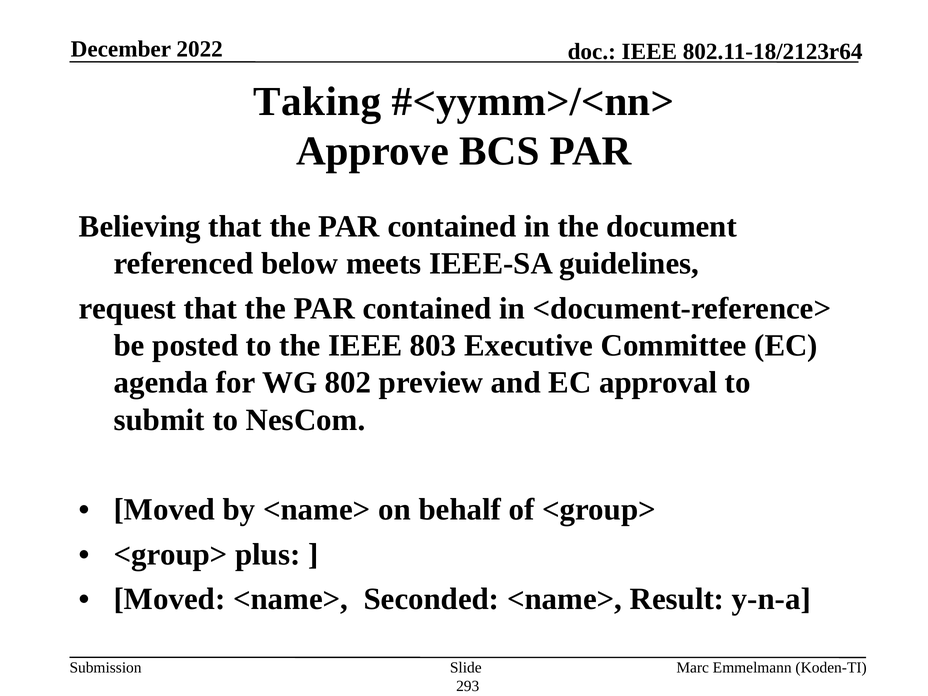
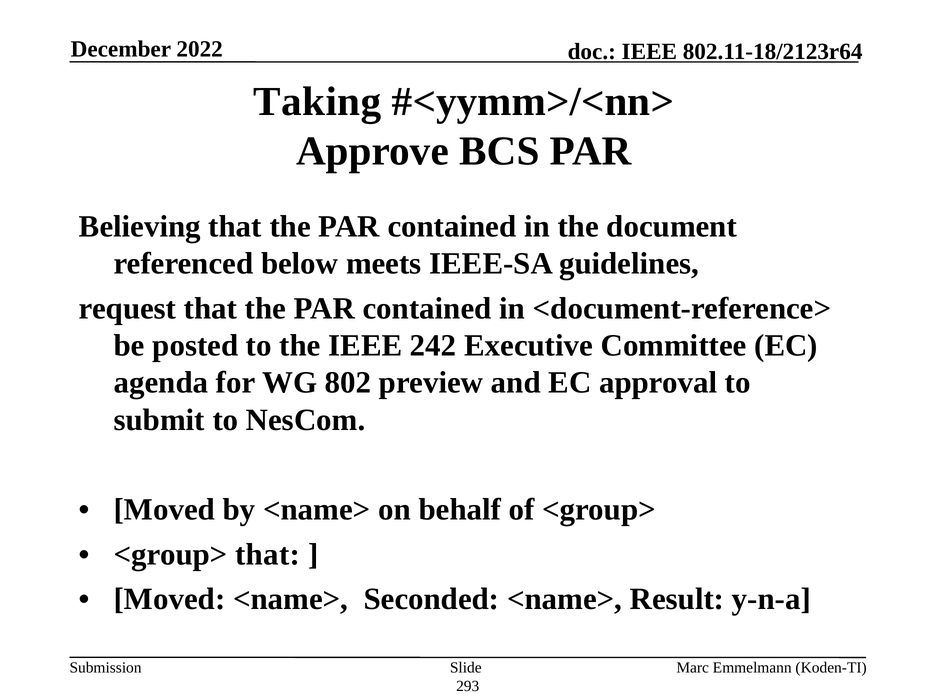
803: 803 -> 242 (433, 346)
<group> plus: plus -> that (268, 554)
